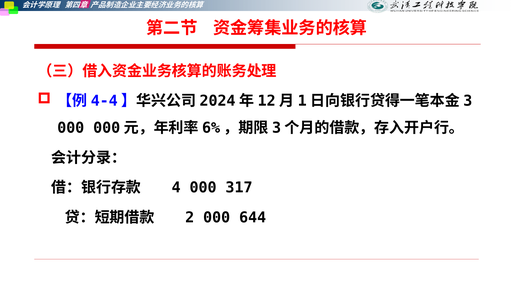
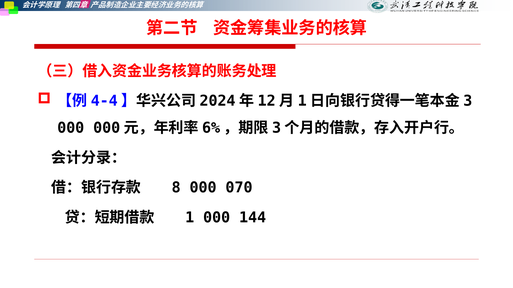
4: 4 -> 8 (176, 188)
317: 317 -> 070 (239, 188)
2: 2 -> 1 (190, 218)
644: 644 -> 144 (253, 218)
